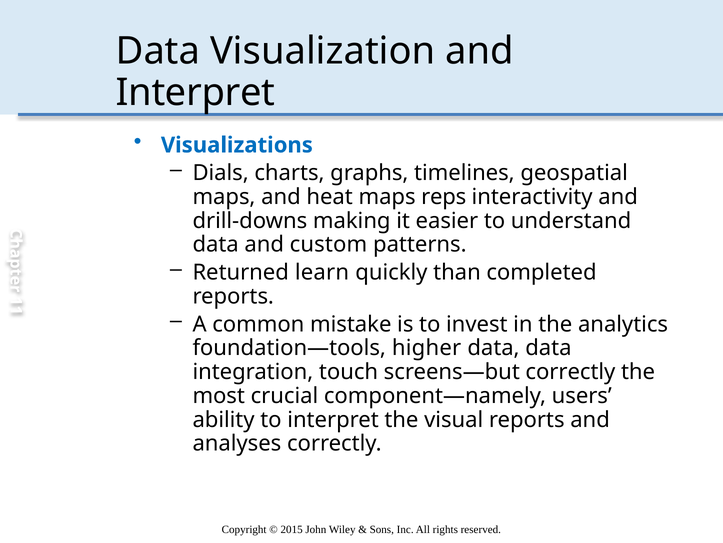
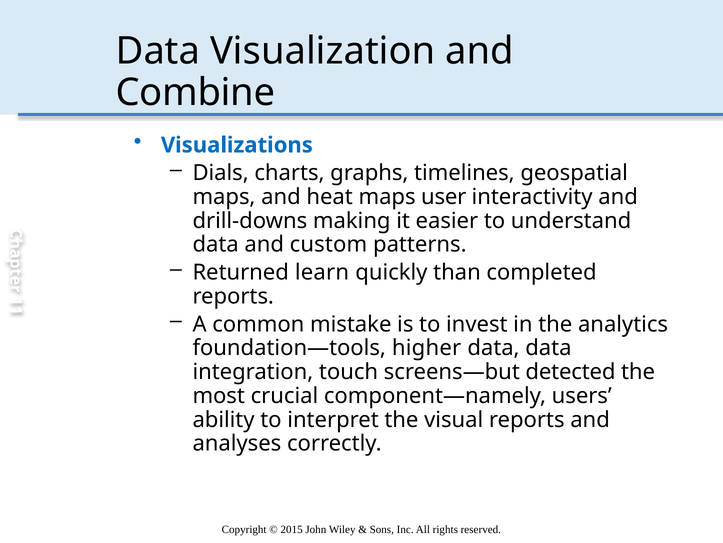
Interpret: Interpret -> Combine (195, 92)
reps: reps -> user (444, 197)
screens—but correctly: correctly -> detected (570, 371)
